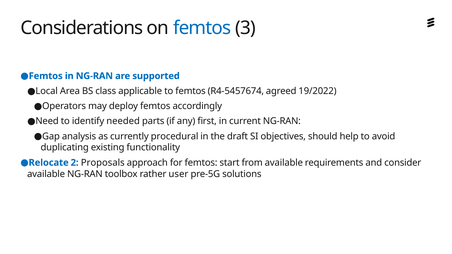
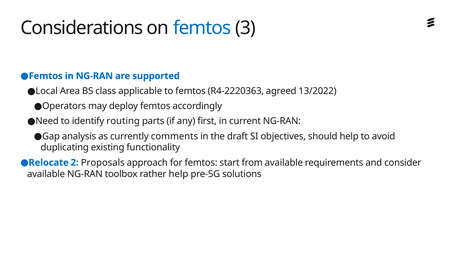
R4-5457674: R4-5457674 -> R4-2220363 (236, 91)
19/2022: 19/2022 -> 13/2022 (317, 91)
needed: needed -> routing (123, 121)
procedural: procedural -> comments (175, 136)
rather user: user -> help (178, 174)
